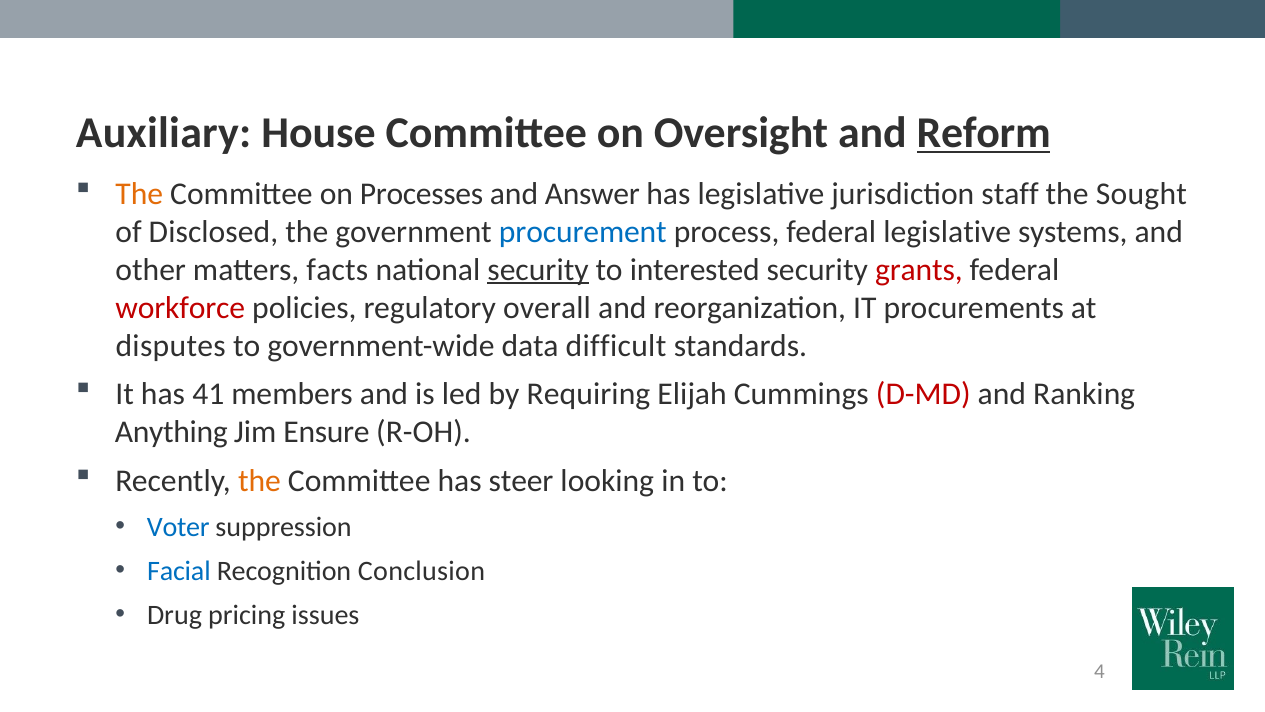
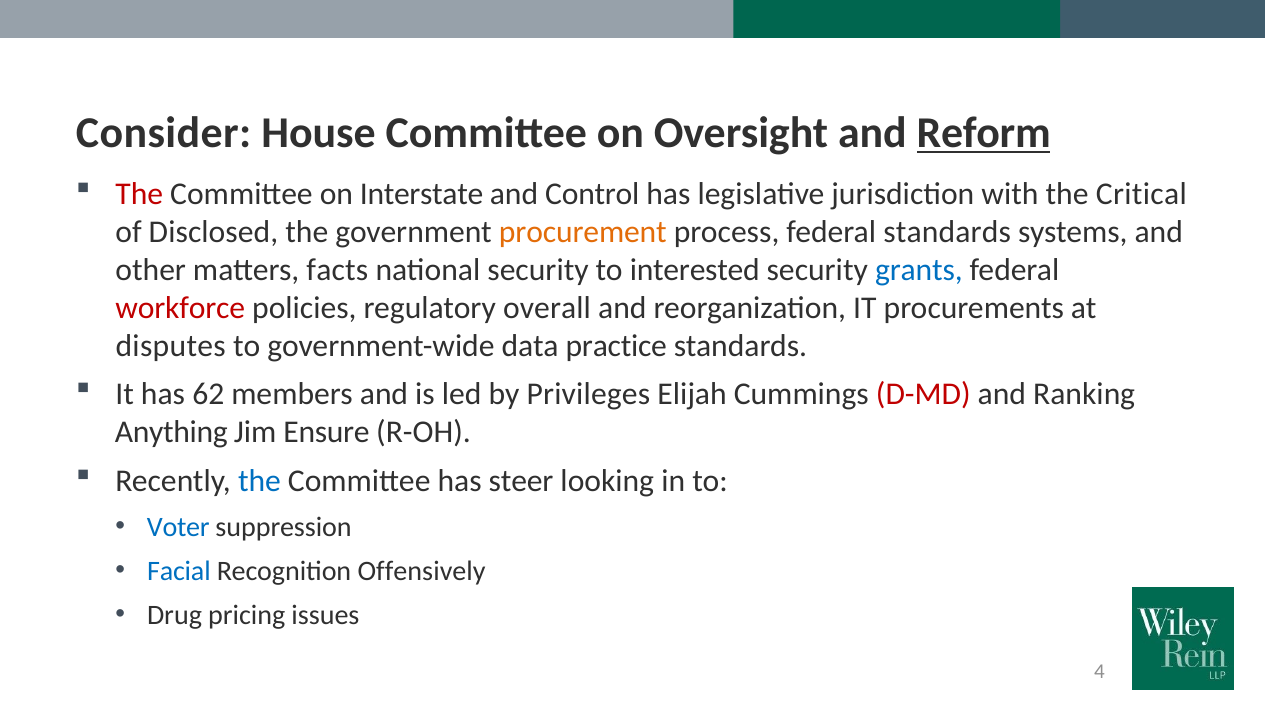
Auxiliary: Auxiliary -> Consider (164, 133)
The colour: orange -> red (139, 194)
Processes: Processes -> Interstate (422, 194)
Answer: Answer -> Control (592, 194)
staff: staff -> with (1010, 194)
Sought: Sought -> Critical (1141, 194)
procurement colour: blue -> orange (583, 232)
federal legislative: legislative -> standards (947, 232)
security underline: present -> none (538, 269)
grants colour: red -> blue (919, 269)
difficult: difficult -> practice (616, 345)
41: 41 -> 62 (208, 394)
Requiring: Requiring -> Privileges (588, 394)
the colour: orange -> blue (259, 480)
Conclusion: Conclusion -> Offensively (422, 571)
